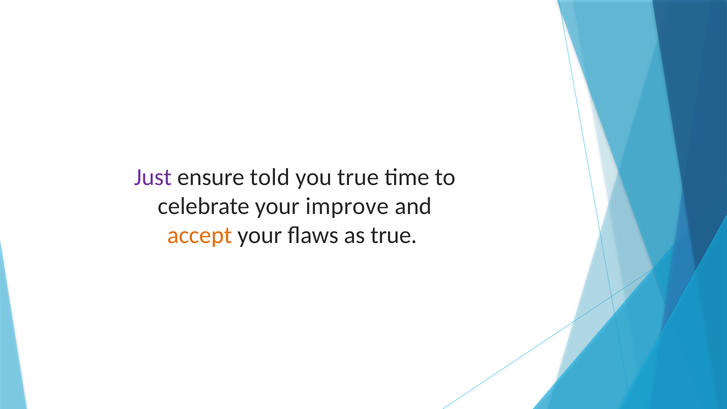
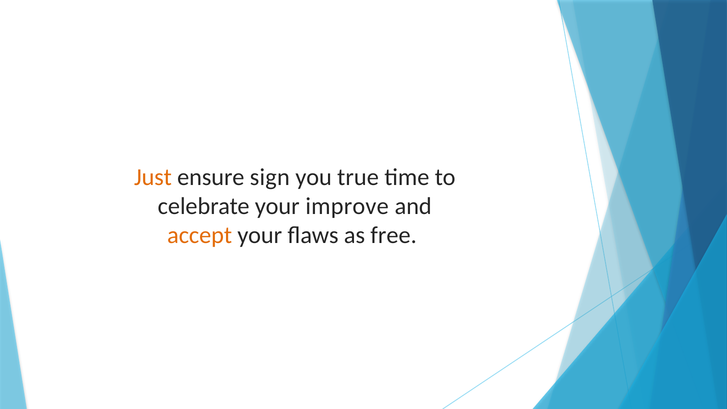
Just colour: purple -> orange (153, 177)
told: told -> sign (270, 177)
as true: true -> free (394, 235)
